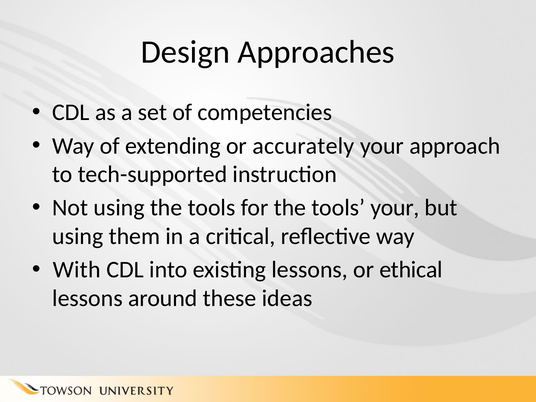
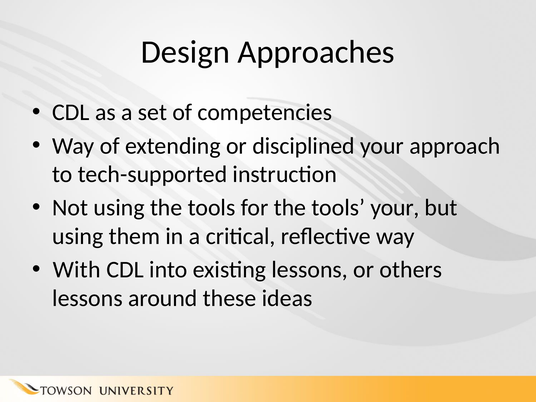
accurately: accurately -> disciplined (304, 146)
ethical: ethical -> others (411, 270)
